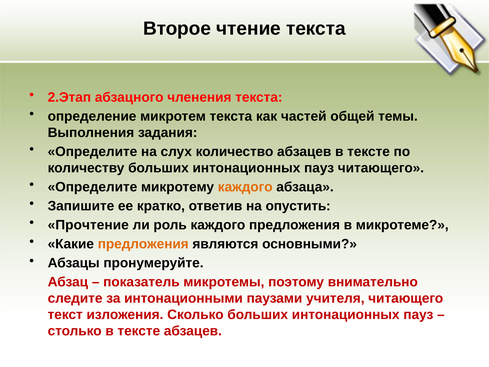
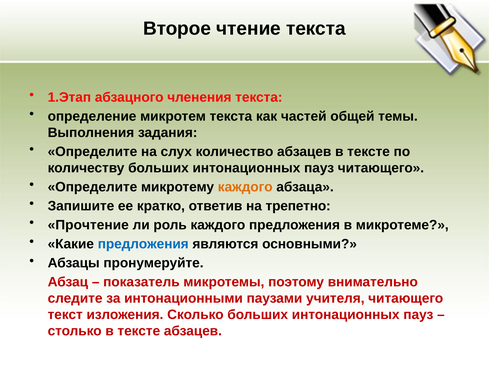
2.Этап: 2.Этап -> 1.Этап (69, 97)
опустить: опустить -> трепетно (298, 206)
предложения colour: orange -> blue (143, 244)
